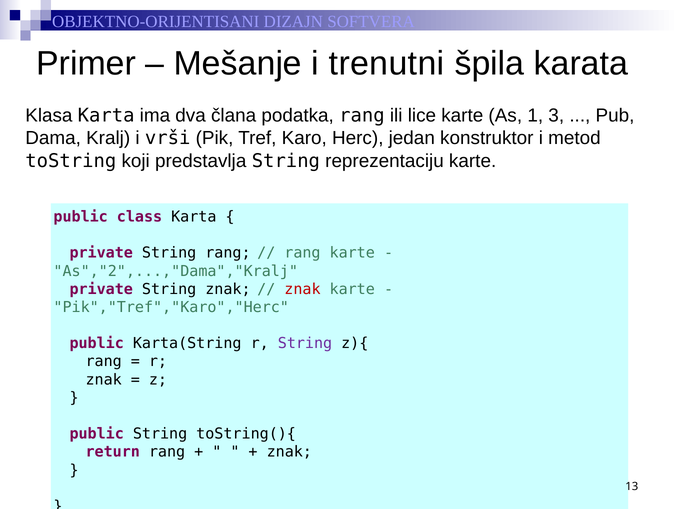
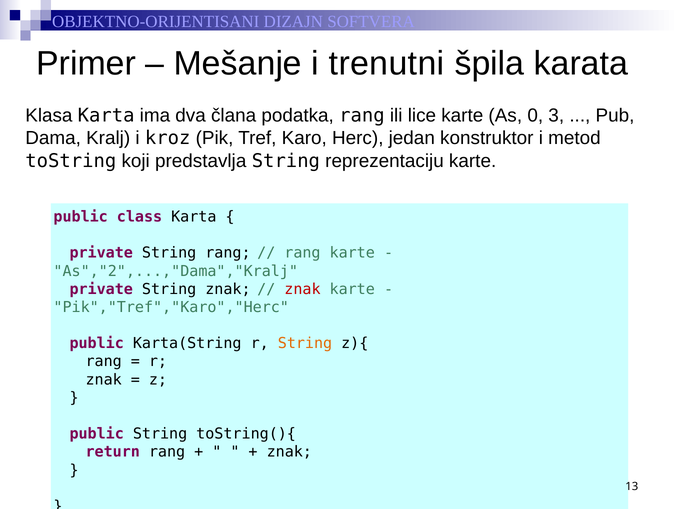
1: 1 -> 0 (535, 116)
vrši: vrši -> kroz (168, 138)
String colour: purple -> orange (305, 344)
